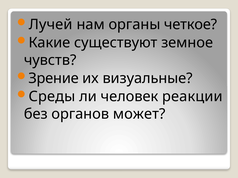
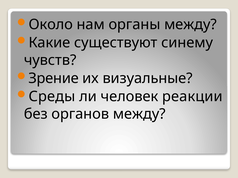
Лучей: Лучей -> Около (51, 25)
органы четкое: четкое -> между (190, 25)
земное: земное -> синему (187, 43)
органов может: может -> между (139, 114)
